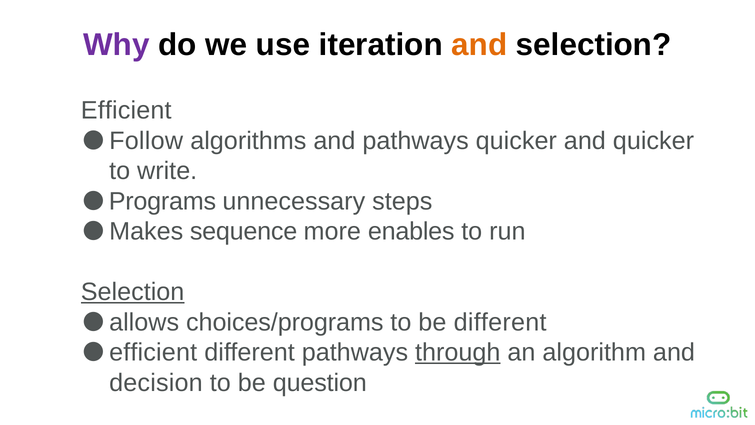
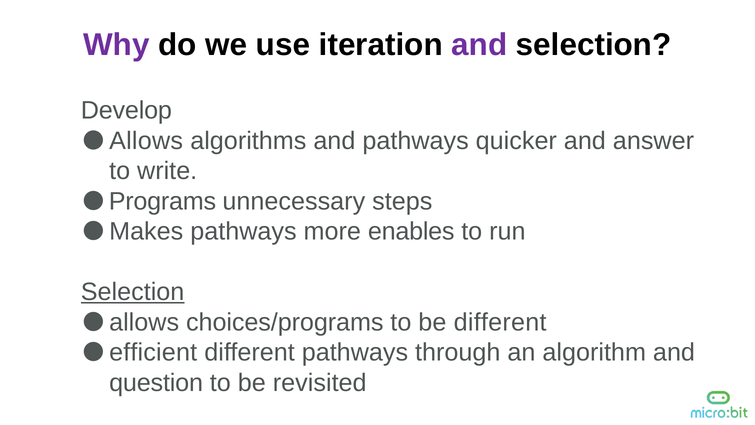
and colour: orange -> purple (479, 45)
Efficient: Efficient -> Develop (126, 111)
Follow: Follow -> Allows (146, 141)
and quicker: quicker -> answer (653, 141)
Makes sequence: sequence -> pathways (243, 231)
through underline: present -> none (458, 352)
decision: decision -> question (156, 382)
question: question -> revisited (320, 382)
